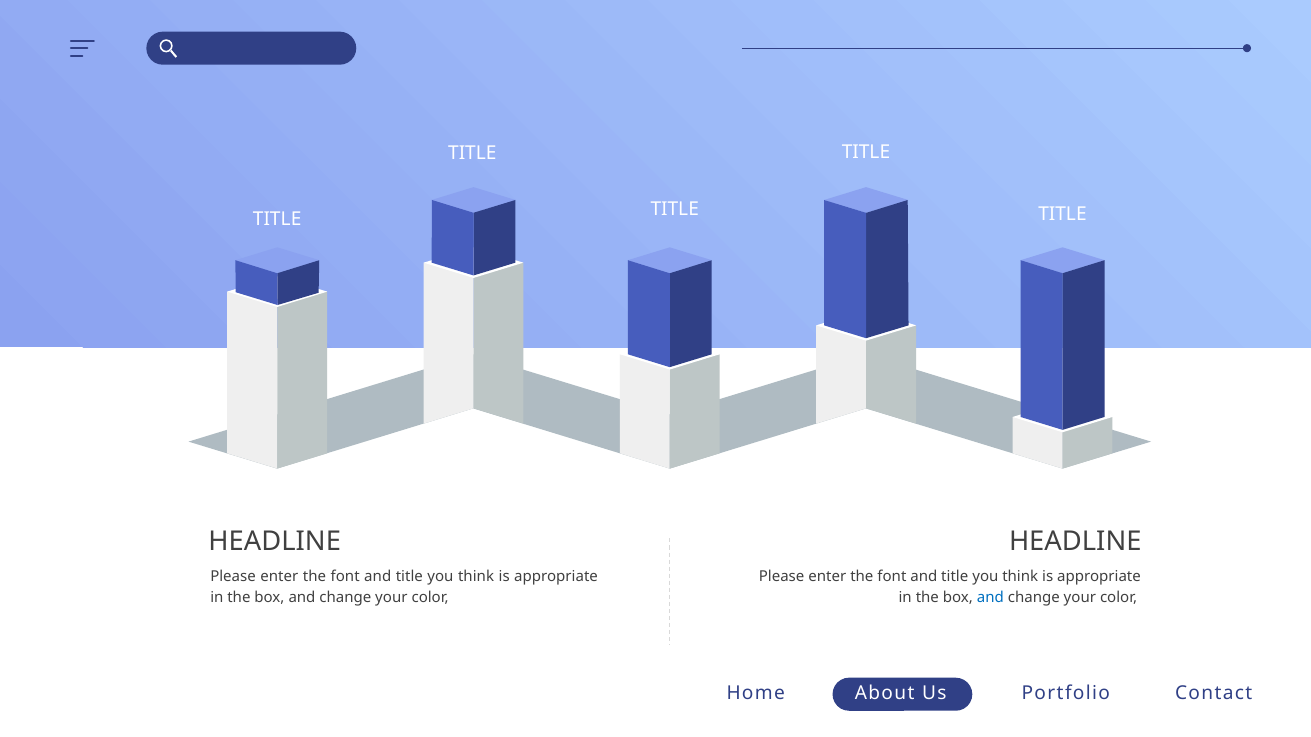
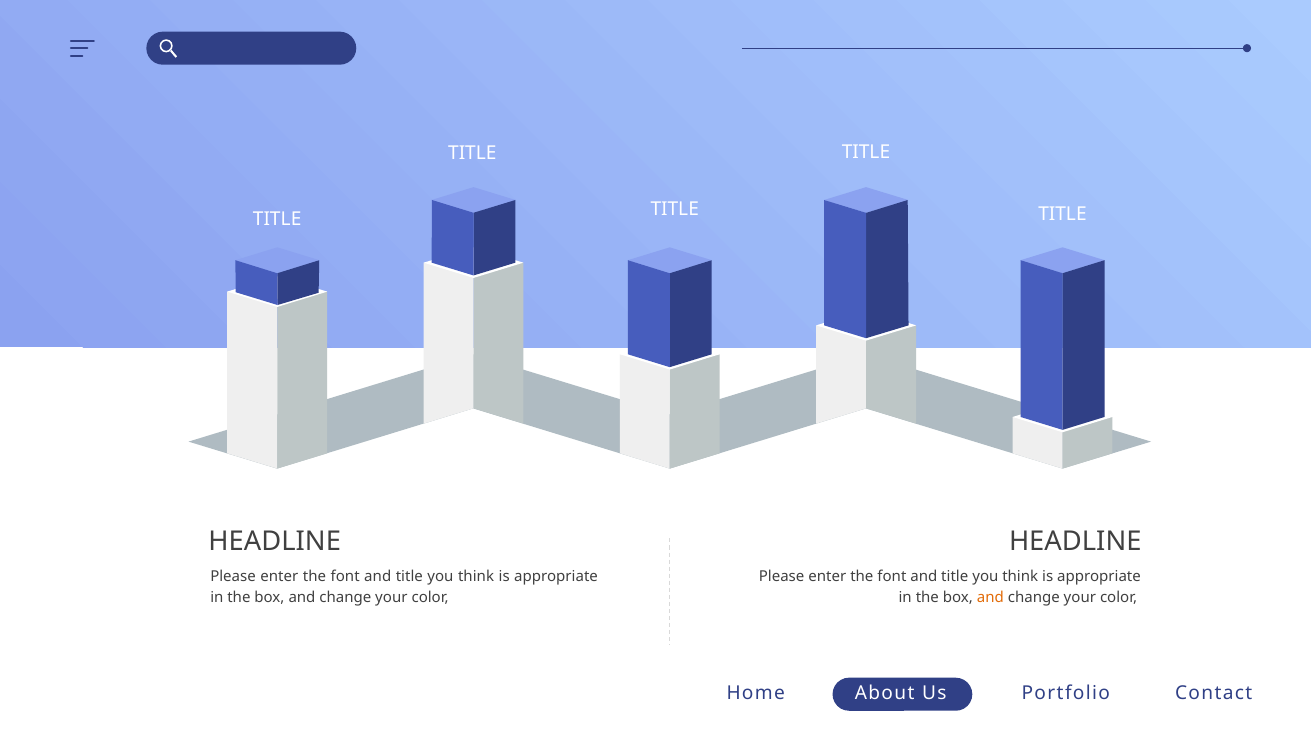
and colour: blue -> orange (990, 598)
